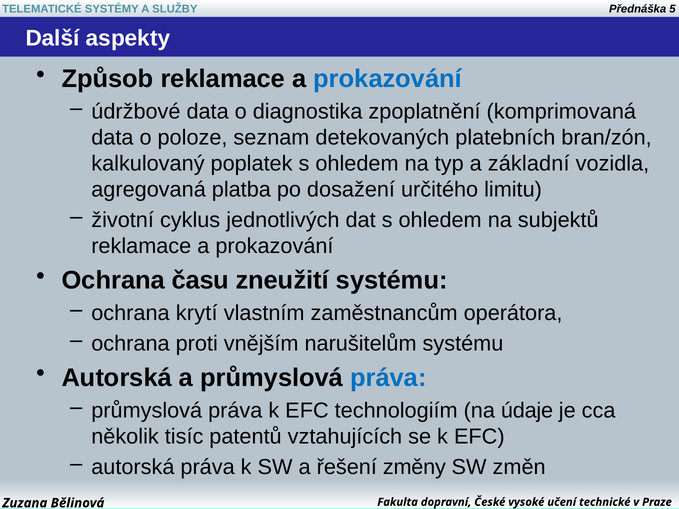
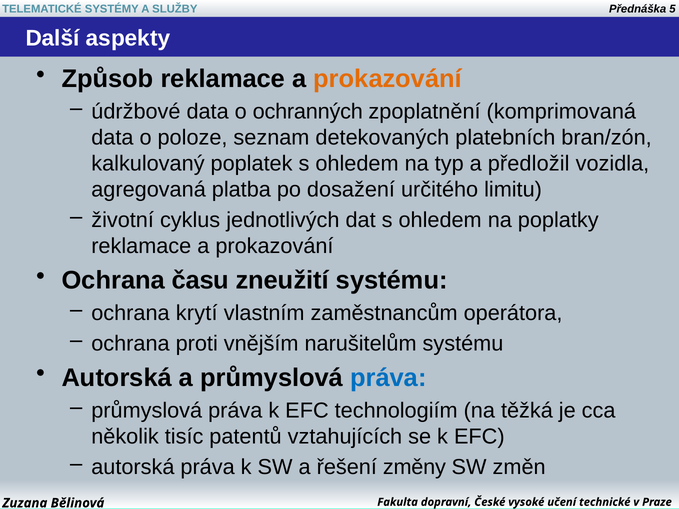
prokazování colour: blue -> orange (388, 79)
diagnostika: diagnostika -> ochranných (308, 112)
základní: základní -> předložil (529, 164)
subjektů: subjektů -> poplatky (558, 220)
údaje: údaje -> těžká (527, 411)
